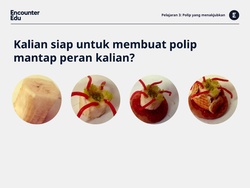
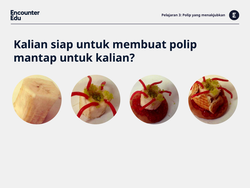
mantap peran: peran -> untuk (76, 58)
